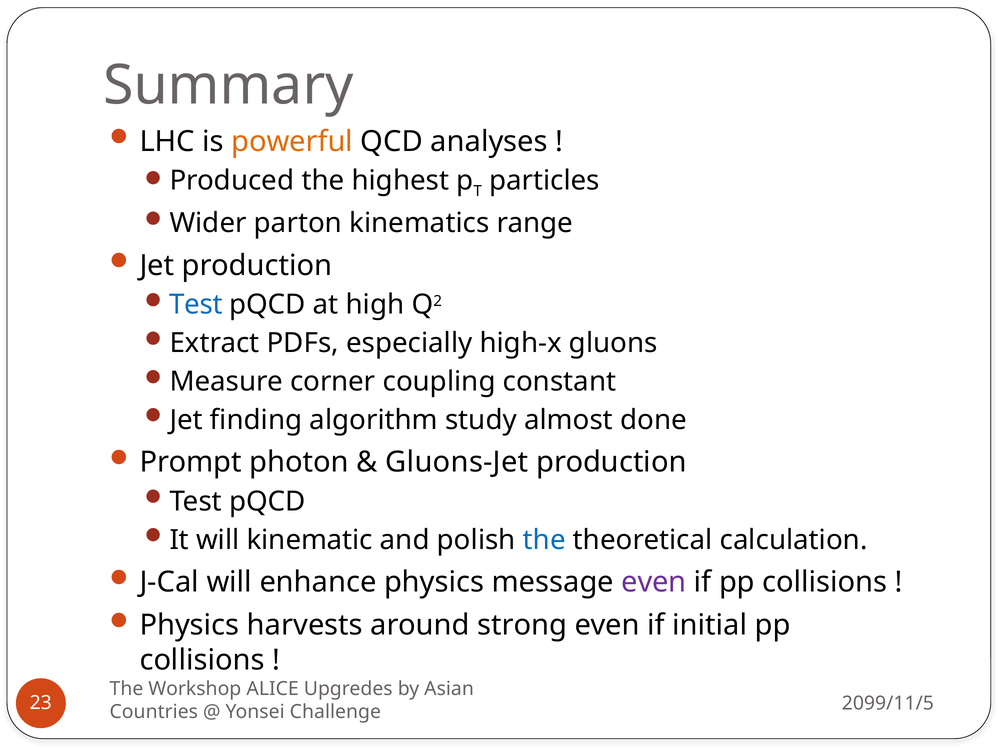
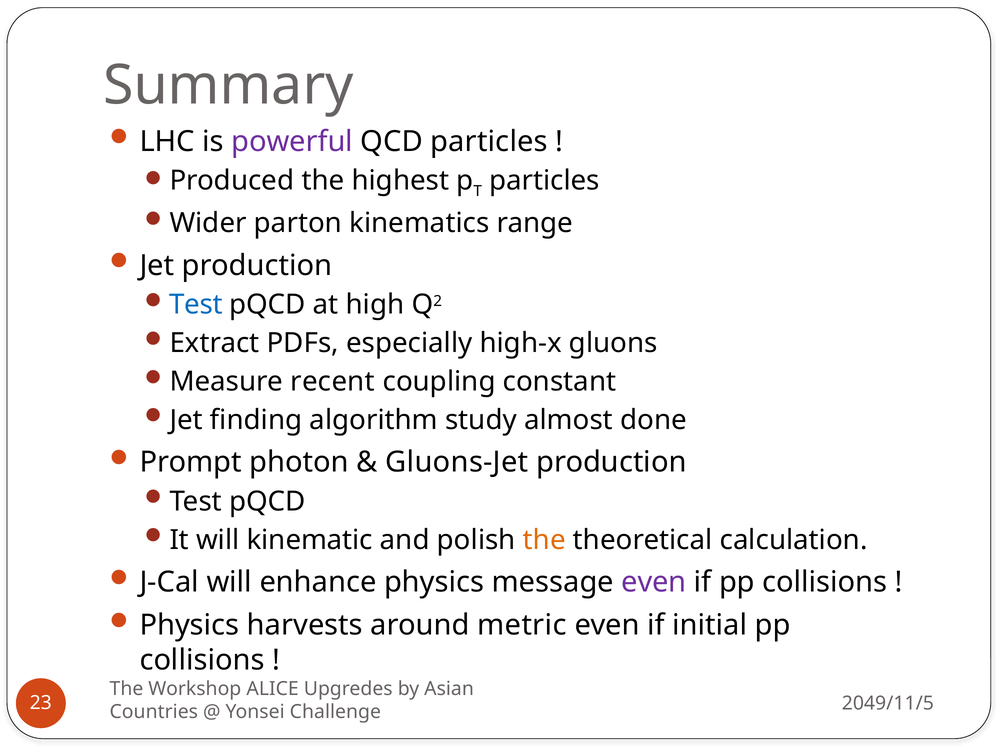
powerful colour: orange -> purple (292, 141)
QCD analyses: analyses -> particles (489, 141)
corner: corner -> recent (333, 381)
the colour: blue -> orange (544, 540)
strong: strong -> metric (522, 625)
2099/11/5: 2099/11/5 -> 2049/11/5 (888, 703)
